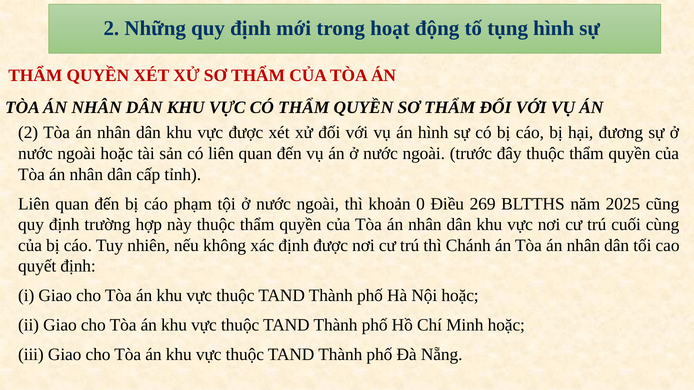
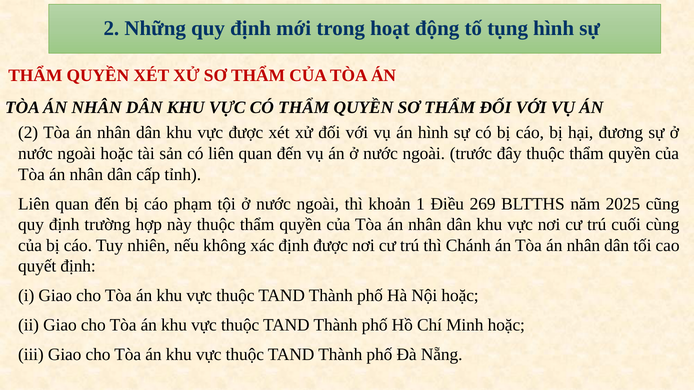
0: 0 -> 1 (421, 204)
